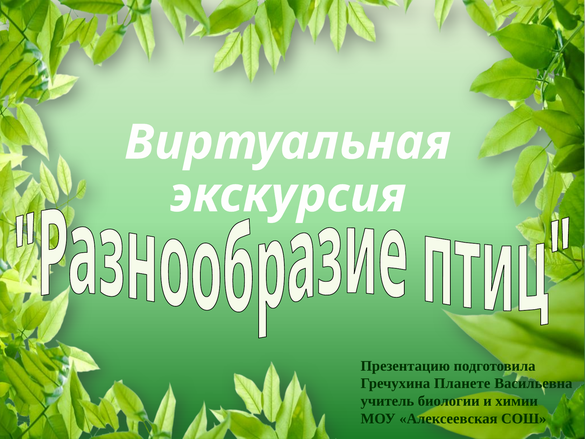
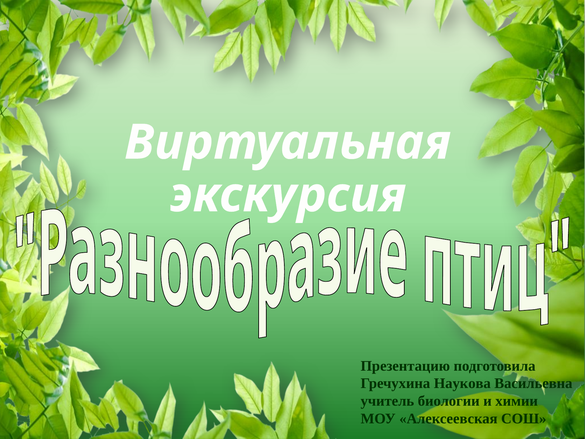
Планете: Планете -> Наукова (462, 383)
